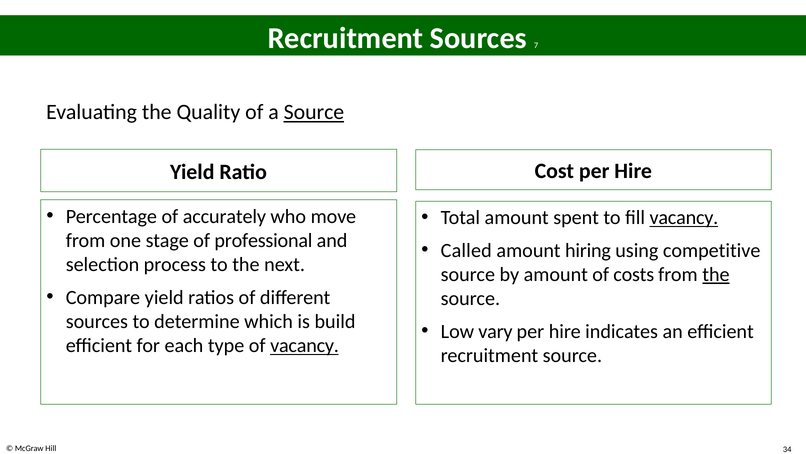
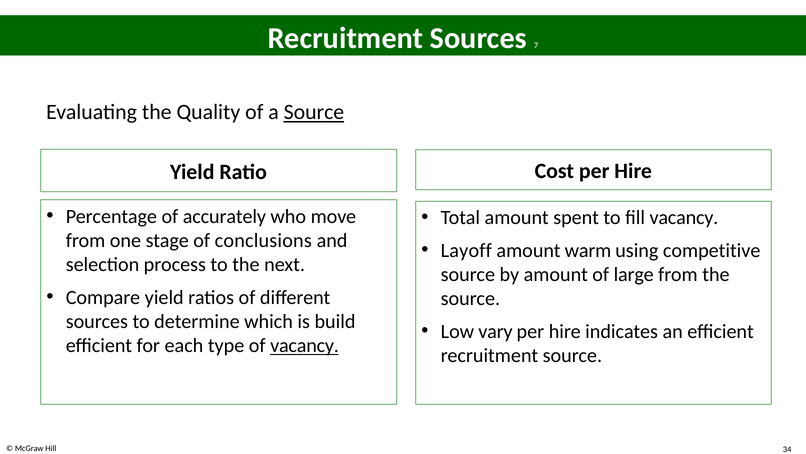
vacancy underline: present -> none (684, 217)
professional: professional -> conclusions (263, 240)
Called: Called -> Layoff (466, 250)
hiring: hiring -> warm (588, 250)
costs: costs -> large (634, 274)
the underline: present -> none (716, 274)
